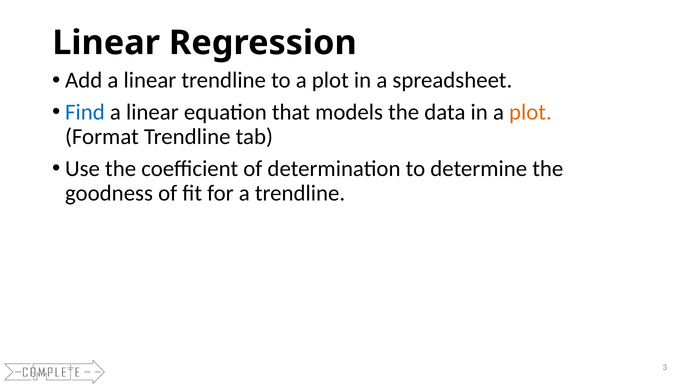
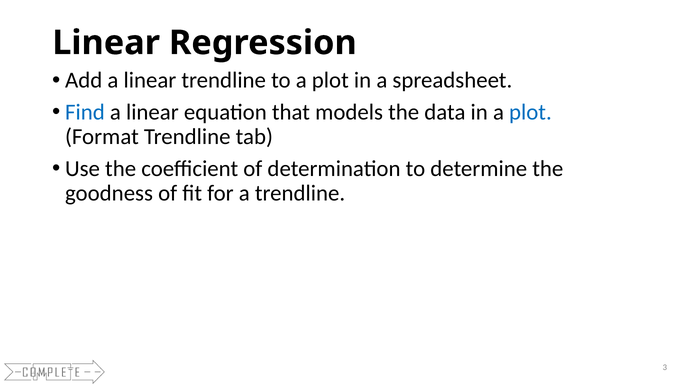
plot colour: orange -> blue (530, 112)
